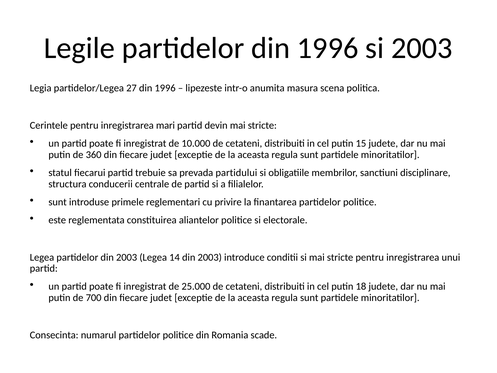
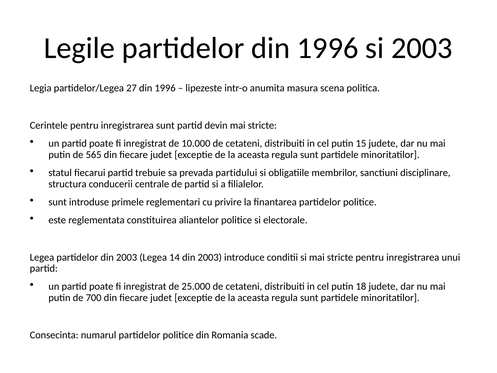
inregistrarea mari: mari -> sunt (165, 125)
360: 360 -> 565 (94, 155)
